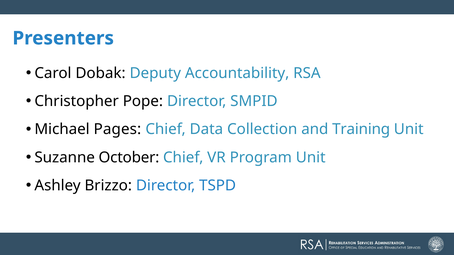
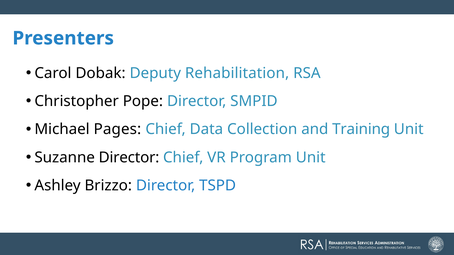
Accountability: Accountability -> Rehabilitation (237, 73)
Suzanne October: October -> Director (129, 158)
